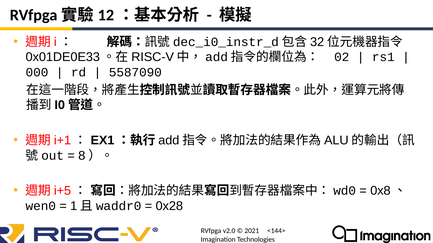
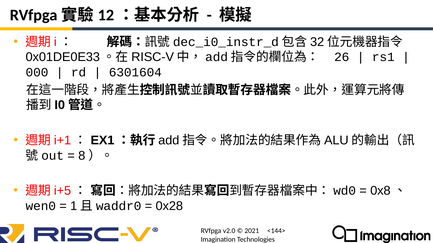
02: 02 -> 26 (342, 57)
5587090: 5587090 -> 6301604 (135, 72)
